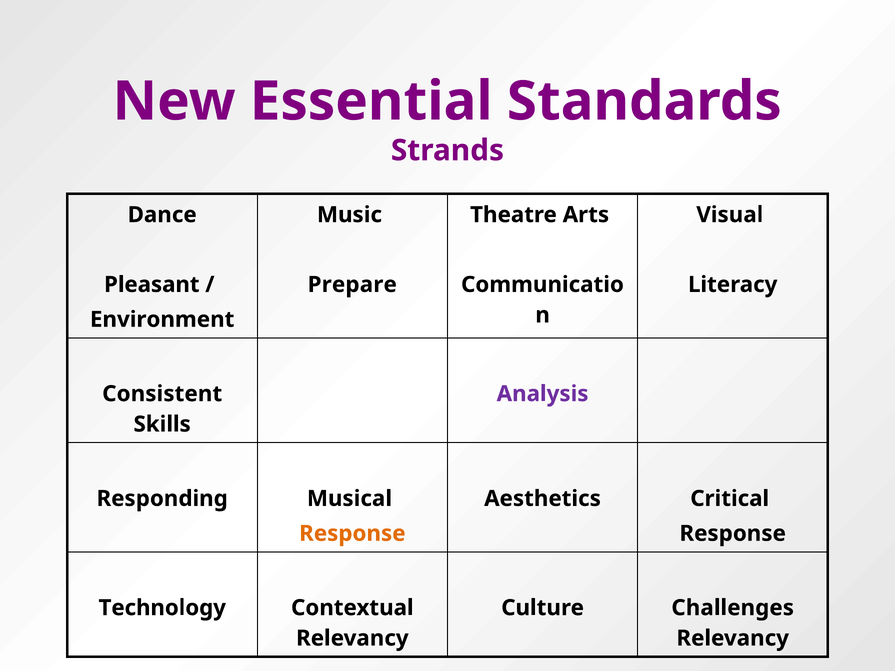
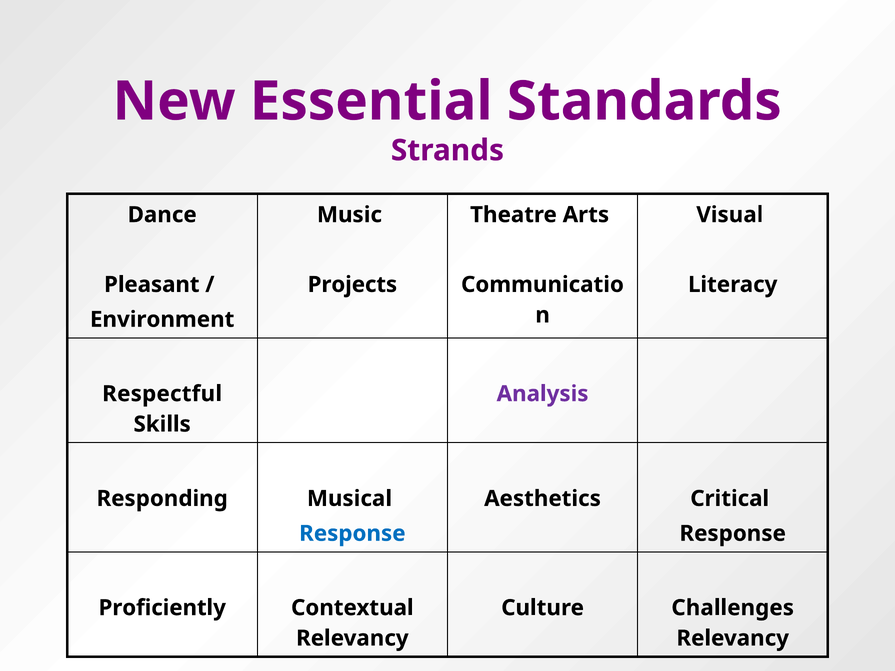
Prepare: Prepare -> Projects (352, 285)
Consistent: Consistent -> Respectful (162, 394)
Response colour: orange -> blue (352, 534)
Technology: Technology -> Proficiently (162, 608)
